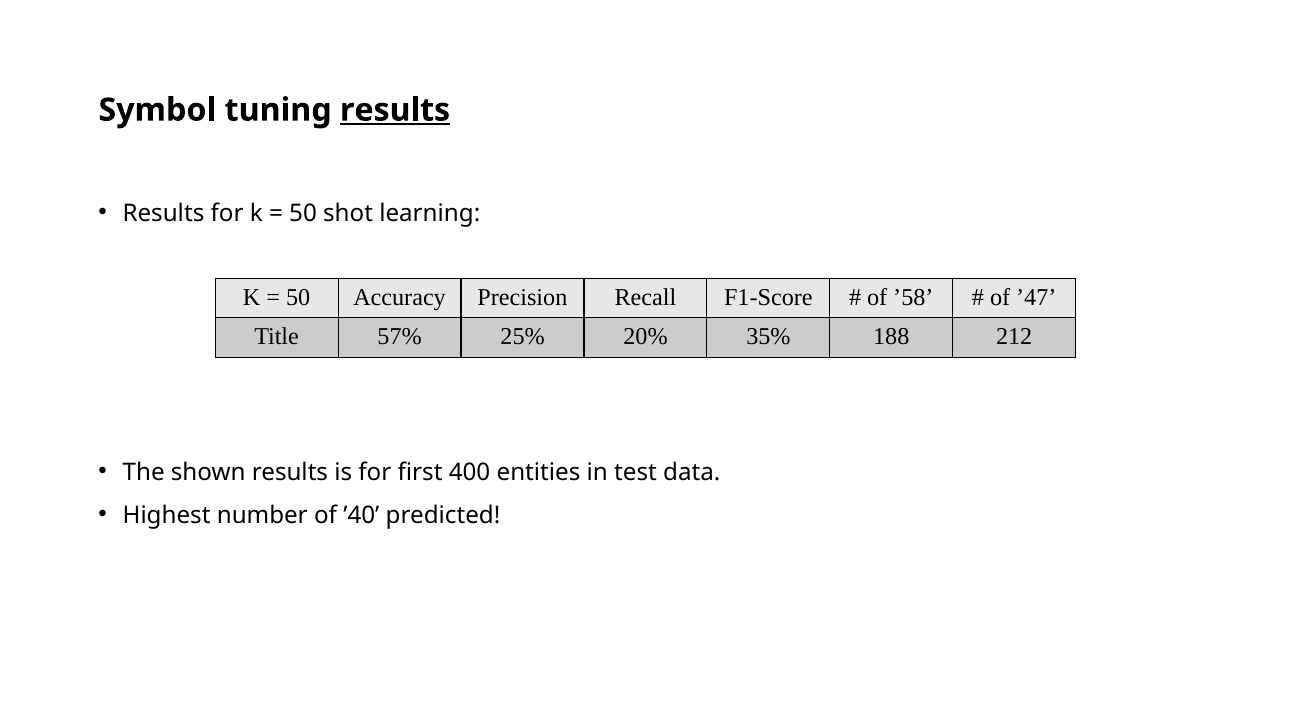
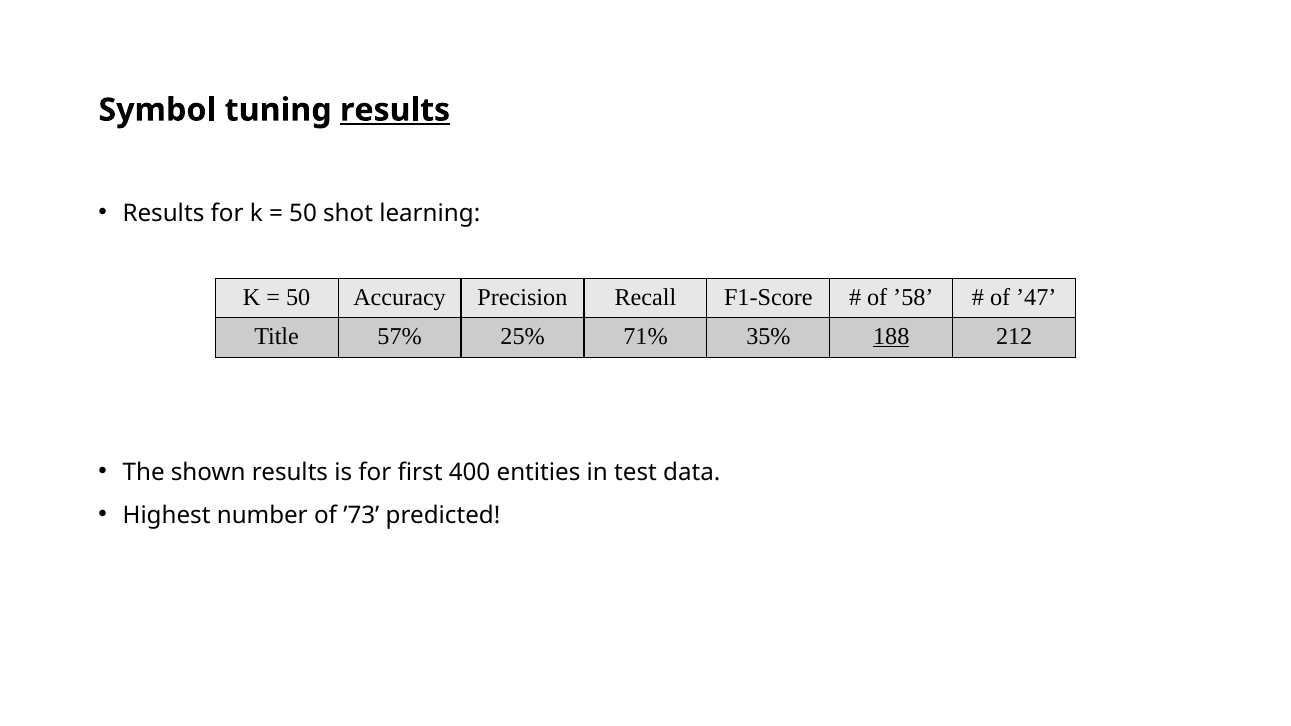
20%: 20% -> 71% (646, 336)
188 underline: none -> present (891, 336)
’40: ’40 -> ’73 (361, 515)
